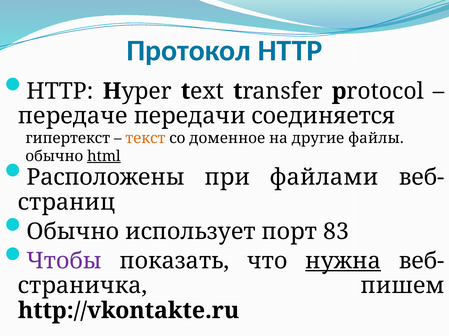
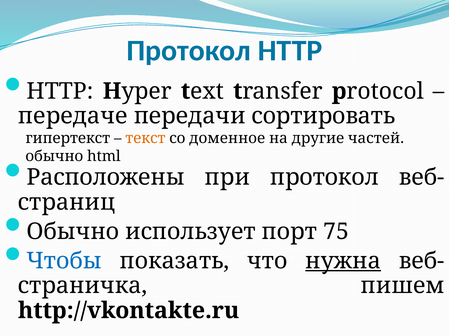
соединяется: соединяется -> сортировать (323, 116)
файлы: файлы -> частей (376, 139)
html underline: present -> none (104, 156)
при файлами: файлами -> протокол (324, 178)
83: 83 -> 75 (336, 232)
Чтобы colour: purple -> blue (64, 261)
